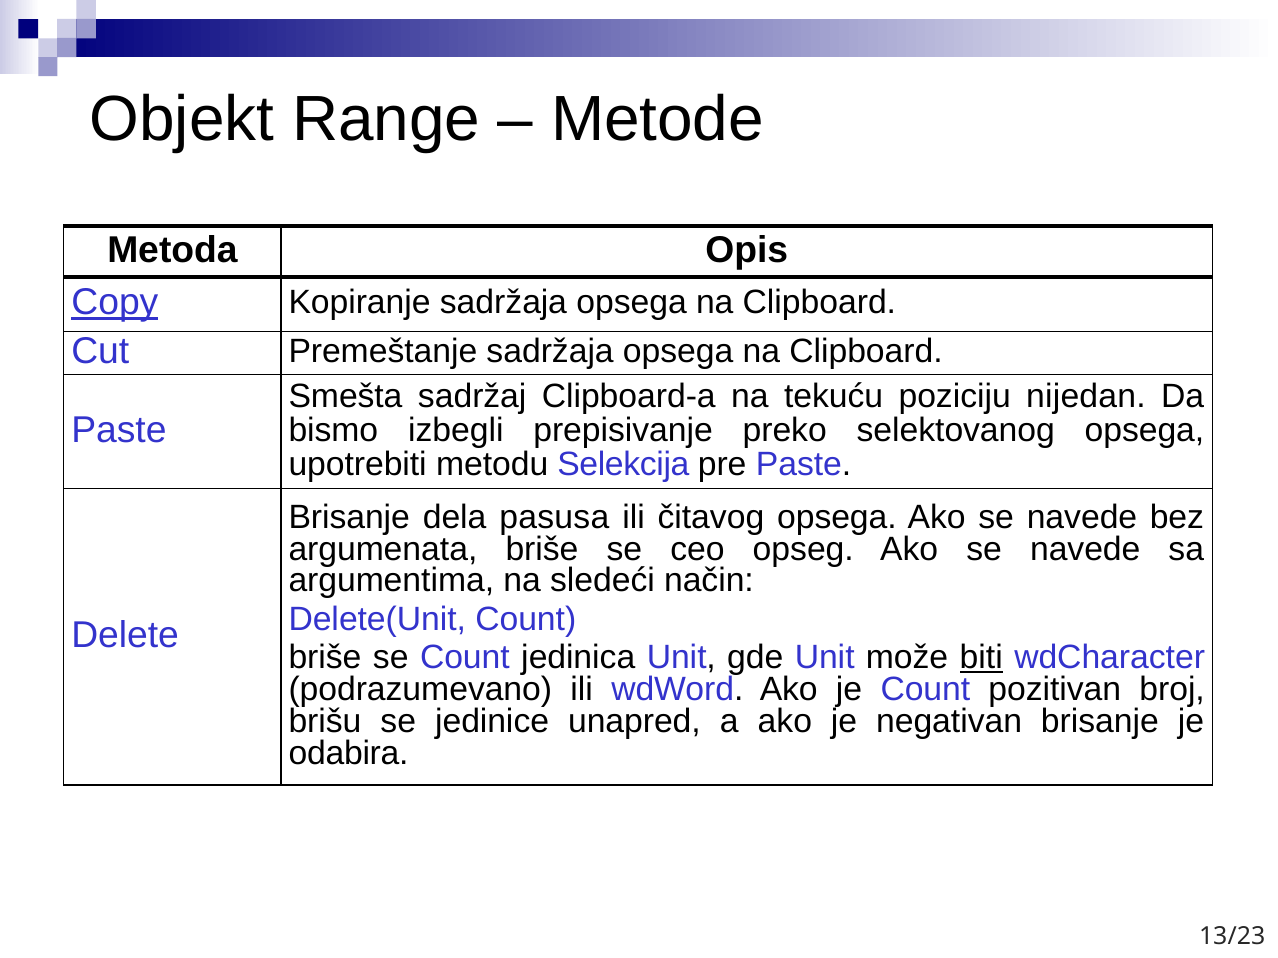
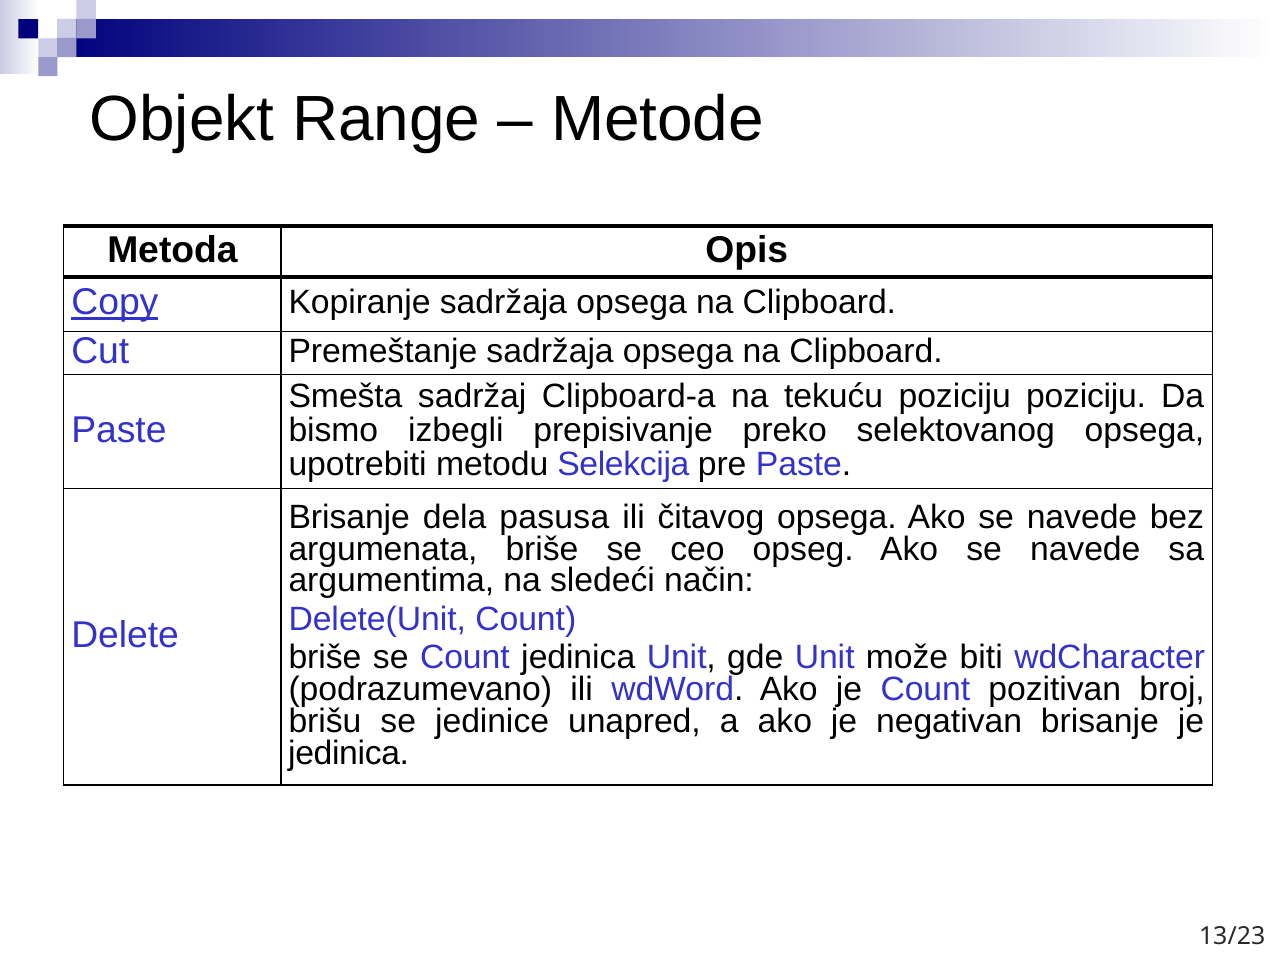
poziciju nijedan: nijedan -> poziciju (1086, 397)
biti underline: present -> none (981, 658)
odabira: odabira -> jedinica (349, 754)
